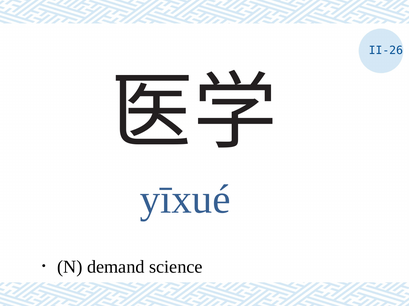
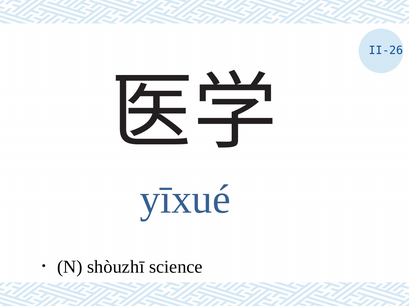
demand: demand -> shòuzhī (116, 267)
